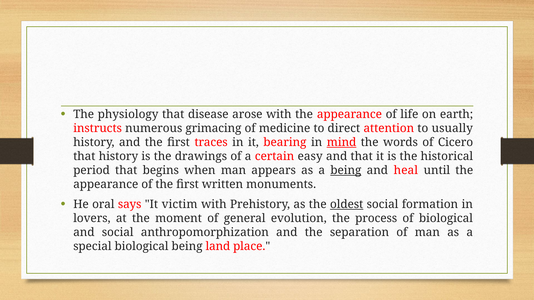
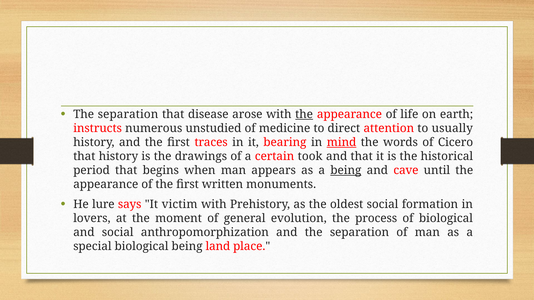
physiology: physiology -> separation (128, 115)
the underline: none -> present (304, 115)
grimacing: grimacing -> unstudied (213, 129)
easy: easy -> took (310, 157)
heal: heal -> cave (406, 171)
oral: oral -> lure (103, 205)
oldest underline: present -> none (347, 205)
